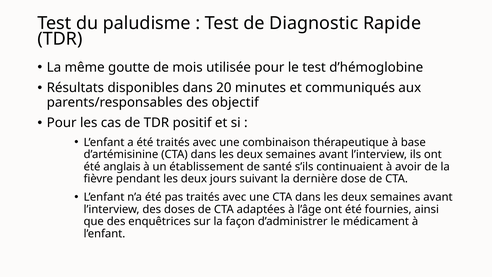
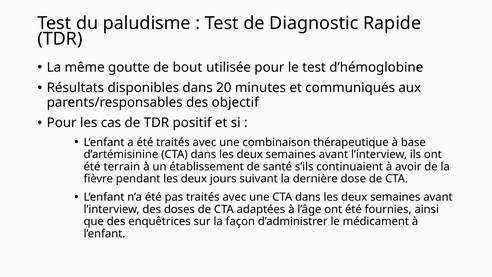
mois: mois -> bout (187, 67)
anglais: anglais -> terrain (122, 167)
